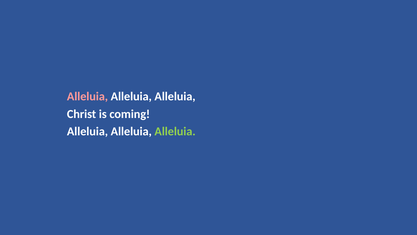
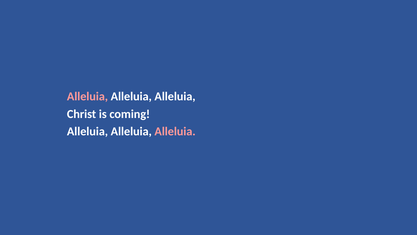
Alleluia colour: light green -> pink (175, 131)
